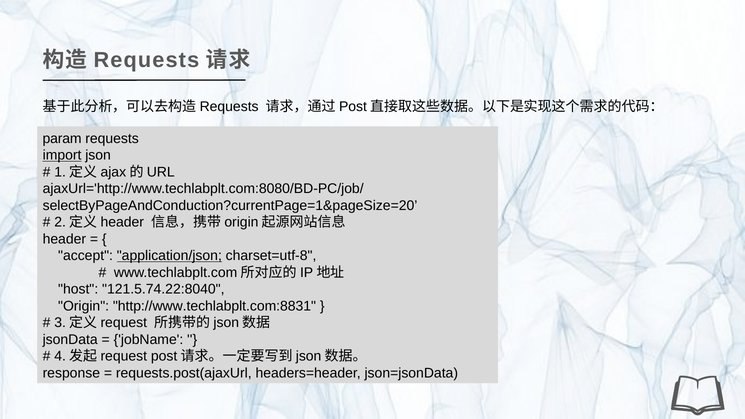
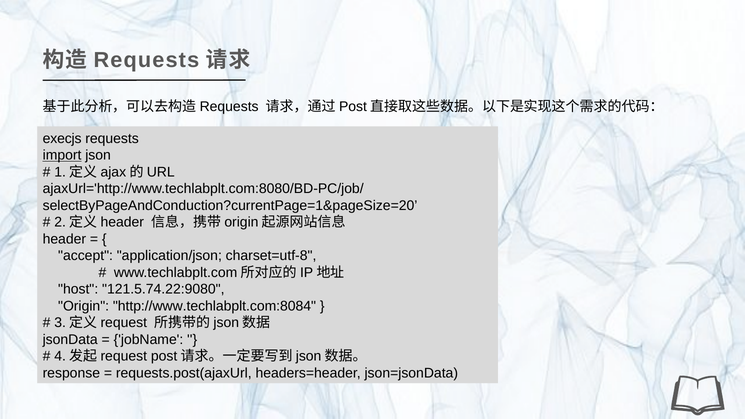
param: param -> execjs (62, 138)
application/json underline: present -> none (169, 256)
121.5.74.22:8040: 121.5.74.22:8040 -> 121.5.74.22:9080 (163, 289)
http://www.techlabplt.com:8831: http://www.techlabplt.com:8831 -> http://www.techlabplt.com:8084 (214, 306)
